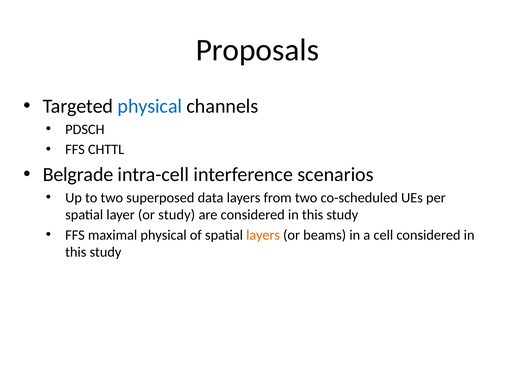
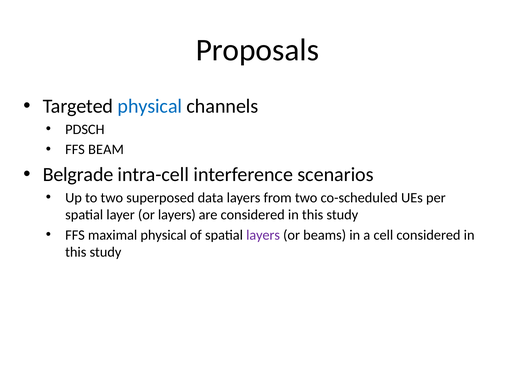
CHTTL: CHTTL -> BEAM (106, 149)
or study: study -> layers (177, 214)
layers colour: orange -> purple (263, 235)
